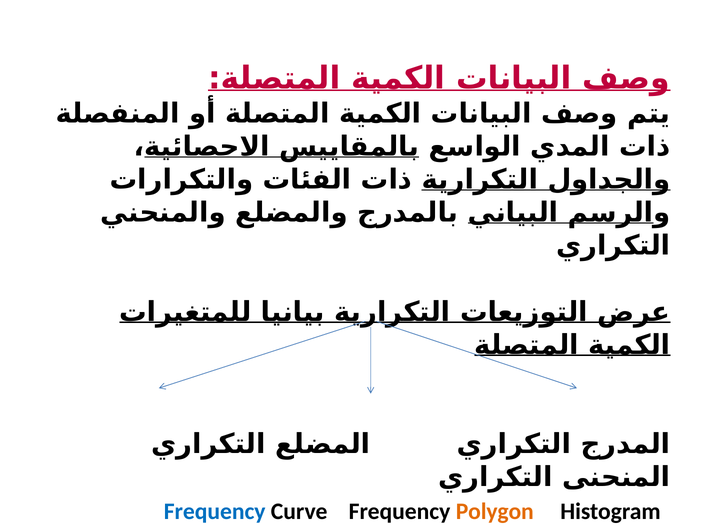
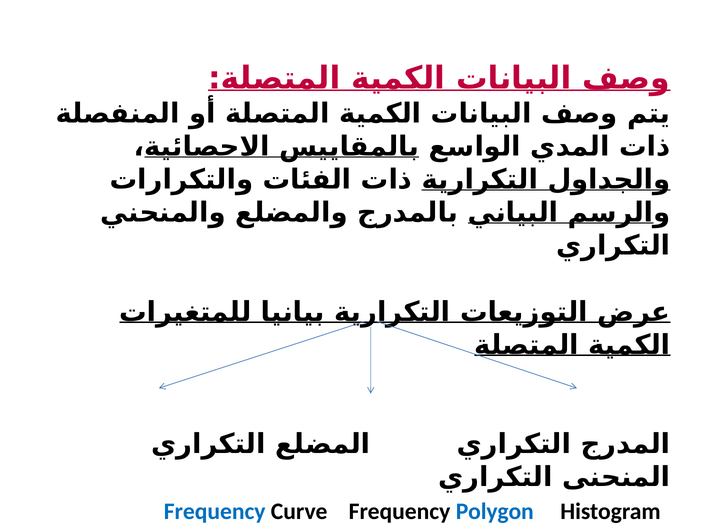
Polygon colour: orange -> blue (495, 512)
